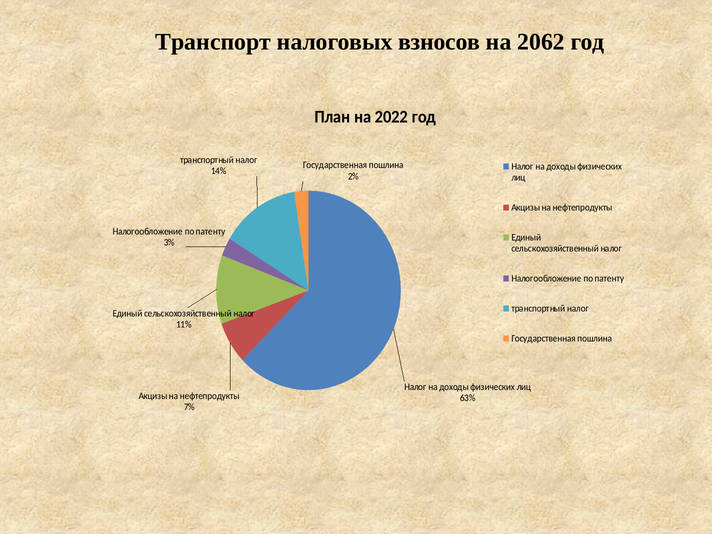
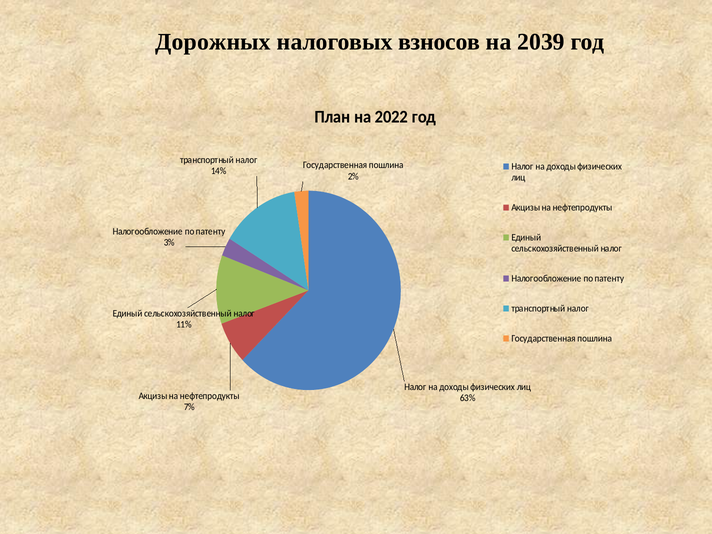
Транспорт: Транспорт -> Дорожных (213, 42)
2062: 2062 -> 2039 (541, 42)
